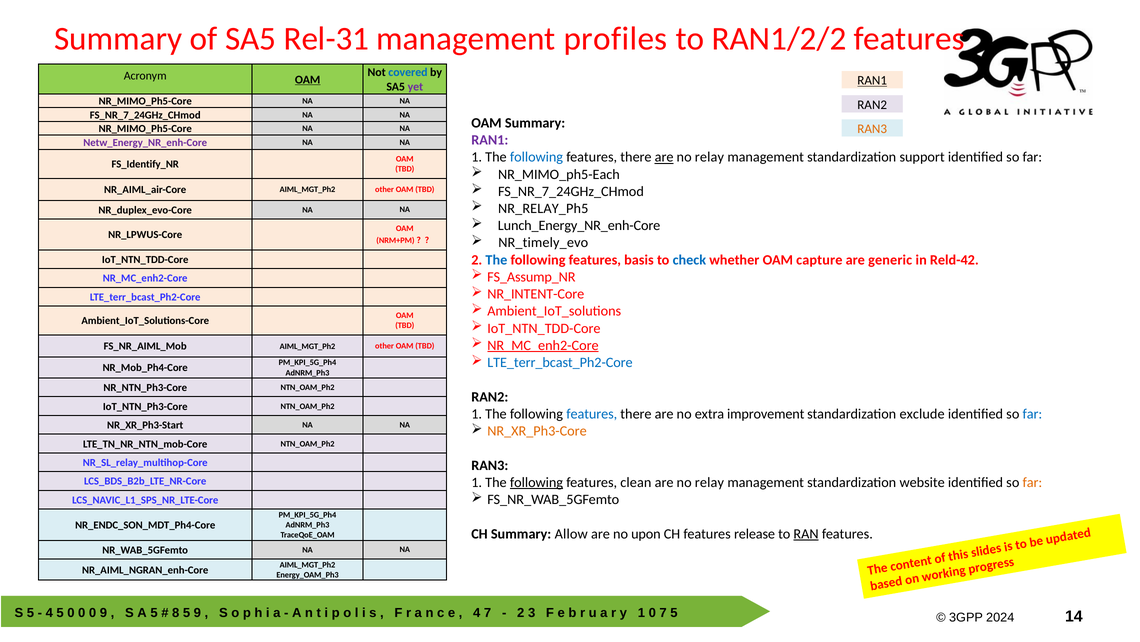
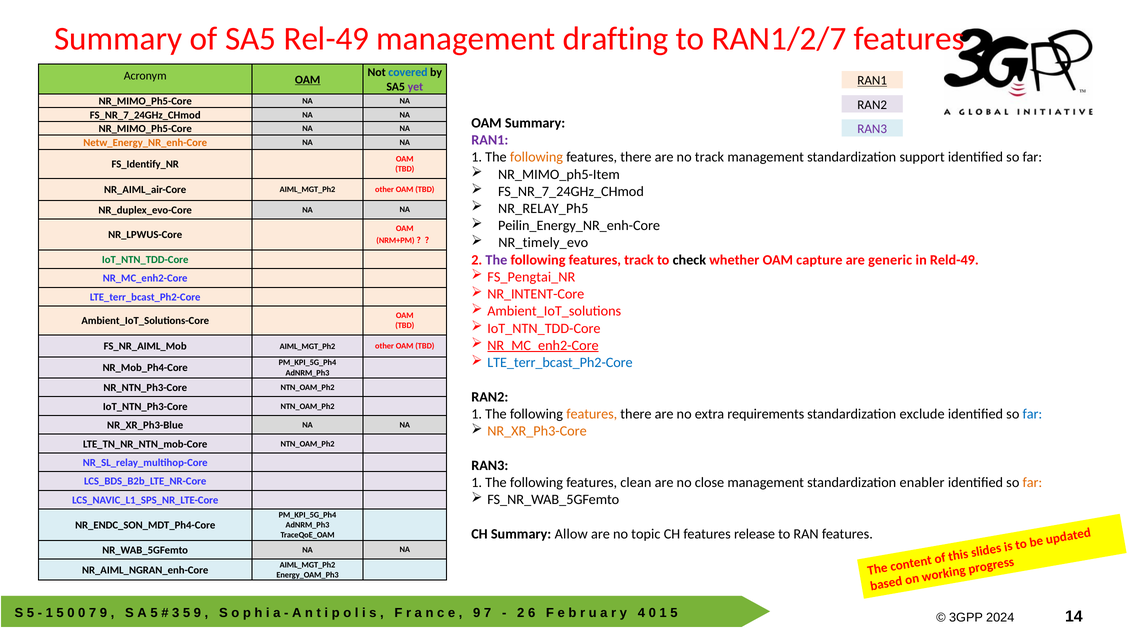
Rel-31: Rel-31 -> Rel-49 (326, 39)
profiles: profiles -> drafting (616, 39)
RAN1/2/2: RAN1/2/2 -> RAN1/2/7 (779, 39)
RAN3 colour: orange -> purple (872, 129)
Netw_Energy_NR_enh-Core colour: purple -> orange (145, 143)
following colour: blue -> orange (537, 157)
are underline: present -> none (664, 157)
relay: relay -> track (709, 157)
NR_MIMO_ph5-Each: NR_MIMO_ph5-Each -> NR_MIMO_ph5-Item (559, 174)
Lunch_Energy_NR_enh-Core: Lunch_Energy_NR_enh-Core -> Peilin_Energy_NR_enh-Core (579, 225)
The colour: blue -> purple (496, 260)
features basis: basis -> track (639, 260)
check colour: blue -> black (689, 260)
Reld-42: Reld-42 -> Reld-49 (954, 260)
IoT_NTN_TDD-Core colour: black -> green (145, 259)
FS_Assump_NR: FS_Assump_NR -> FS_Pengtai_NR (531, 277)
features colour: blue -> orange (592, 414)
improvement: improvement -> requirements (766, 414)
NR_XR_Ph3-Start: NR_XR_Ph3-Start -> NR_XR_Ph3-Blue (145, 425)
following underline: present -> none (537, 482)
relay: relay -> close (709, 482)
website: website -> enabler (922, 482)
upon: upon -> topic (646, 533)
RAN underline: present -> none (806, 533)
4: 4 -> 1 (49, 612)
0: 0 -> 7 (93, 612)
8: 8 -> 3 (176, 612)
4: 4 -> 9 (477, 612)
3: 3 -> 6 (532, 612)
1: 1 -> 4 (641, 612)
7: 7 -> 1 (663, 612)
